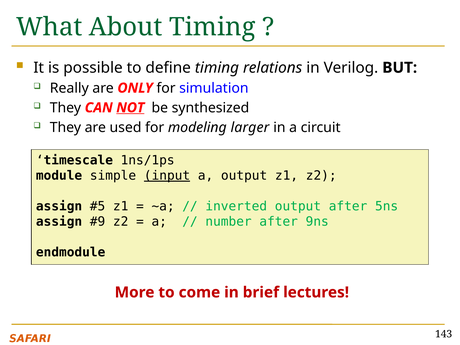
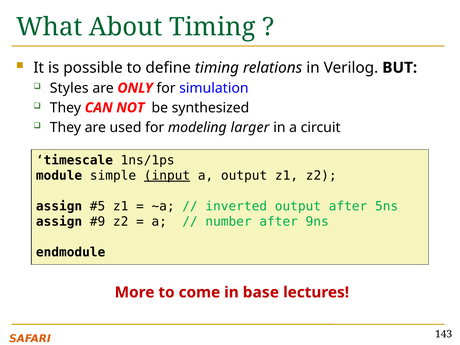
Really: Really -> Styles (69, 88)
NOT underline: present -> none (130, 108)
brief: brief -> base (261, 292)
